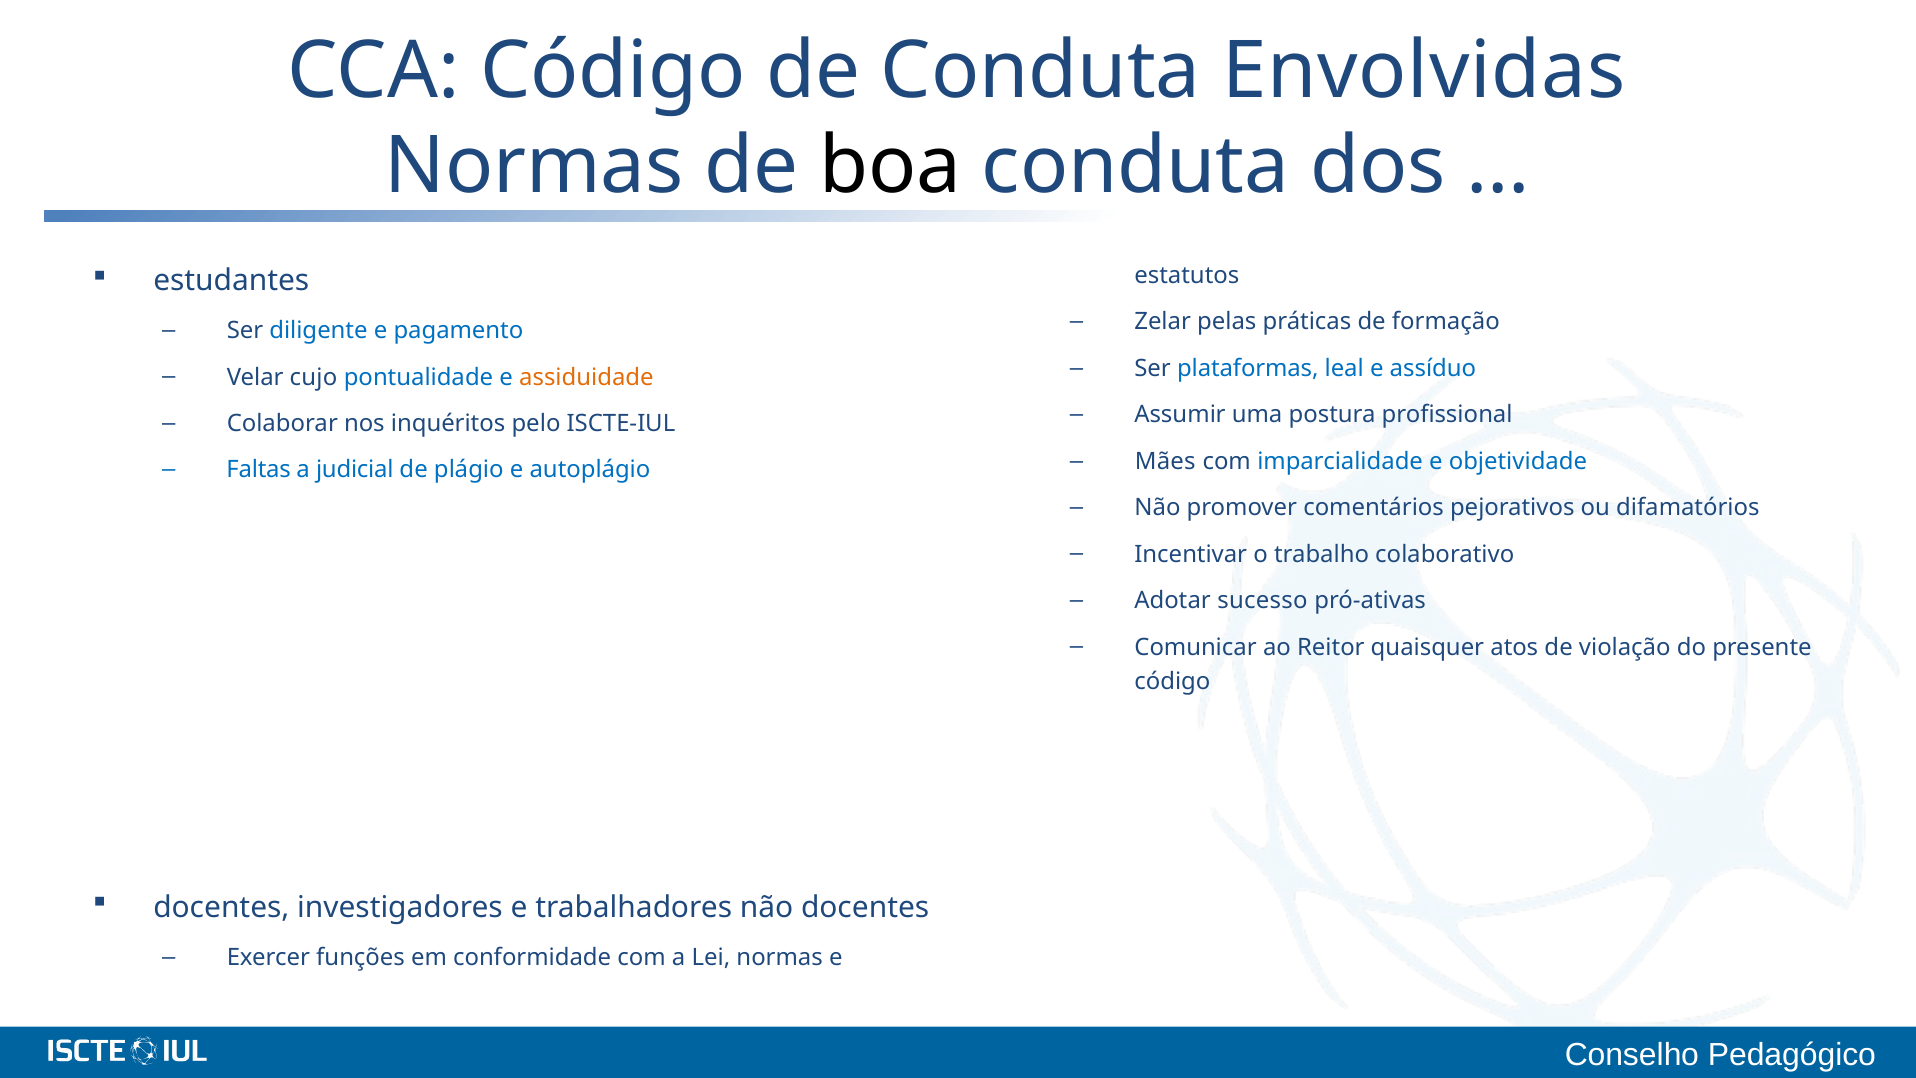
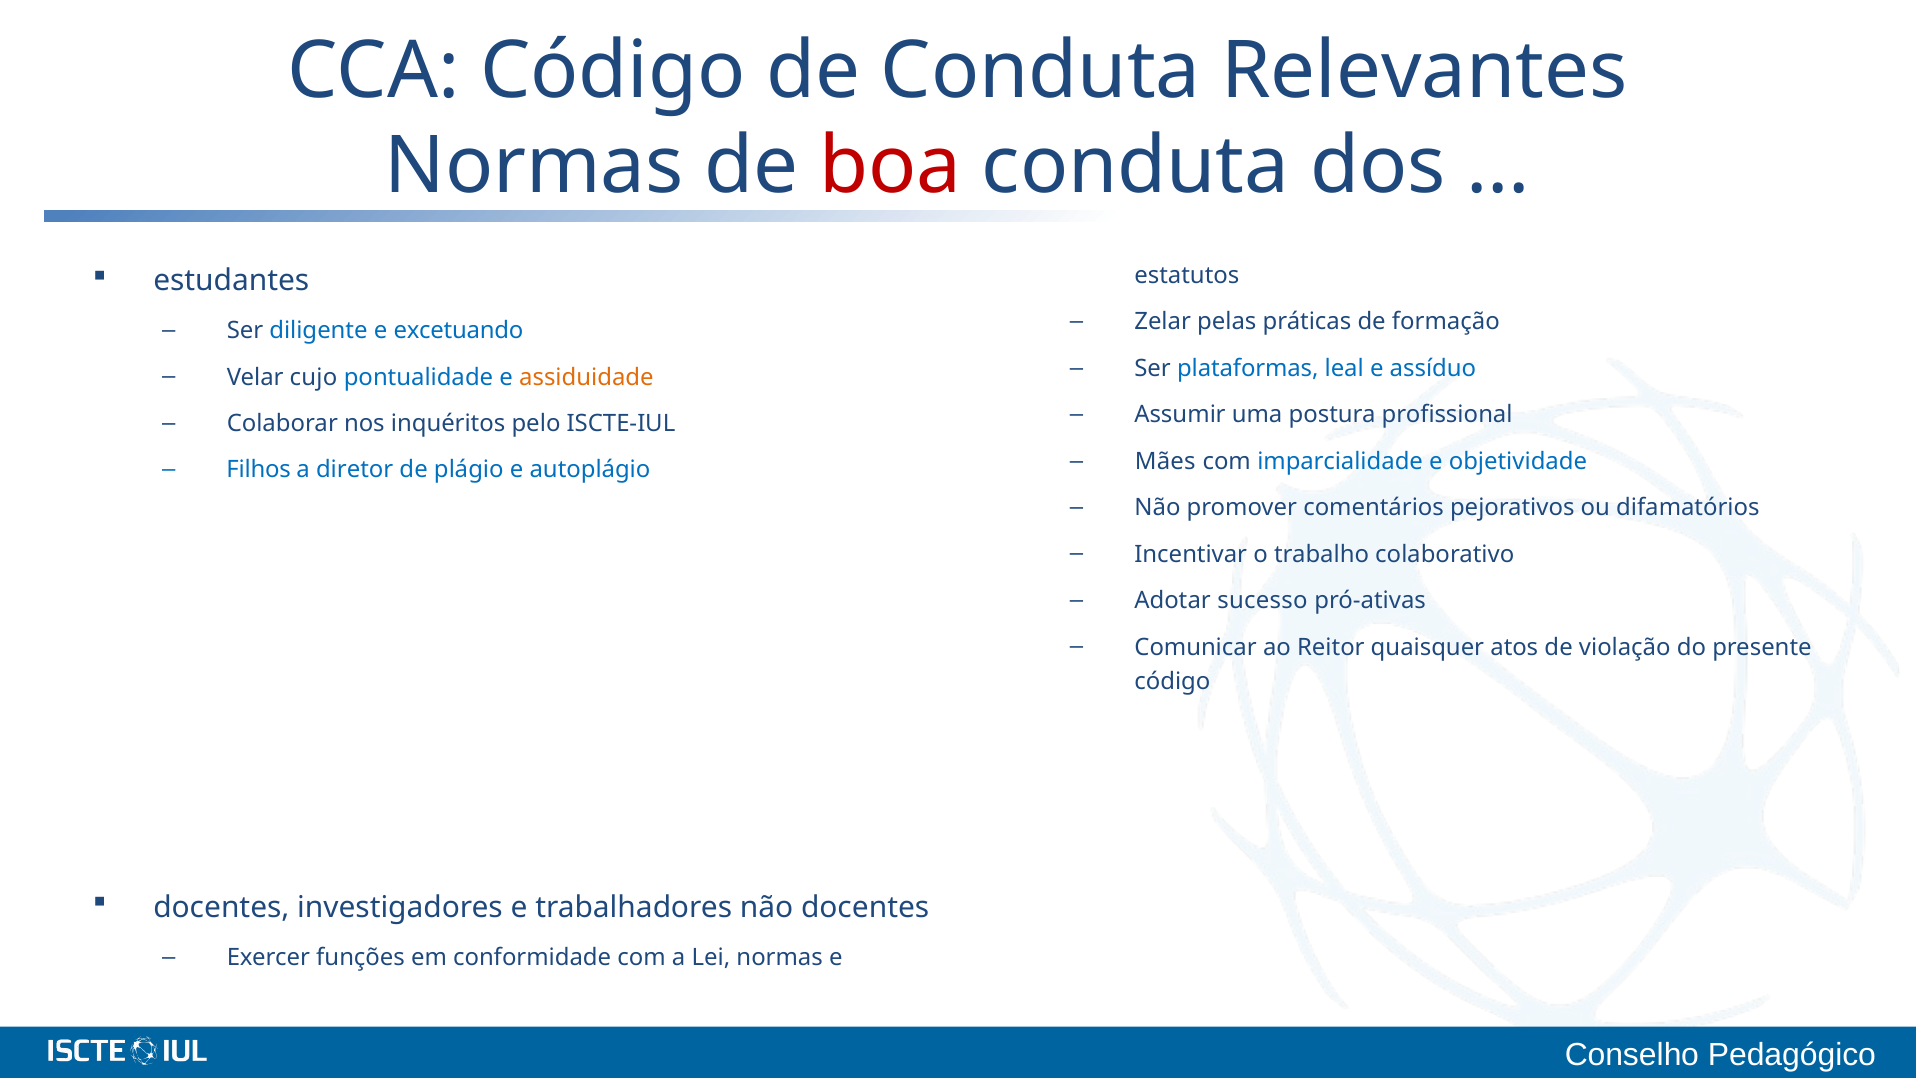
Envolvidas: Envolvidas -> Relevantes (1424, 71)
boa colour: black -> red (890, 167)
pagamento: pagamento -> excetuando (458, 331)
Faltas: Faltas -> Filhos (259, 470)
judicial: judicial -> diretor (355, 470)
